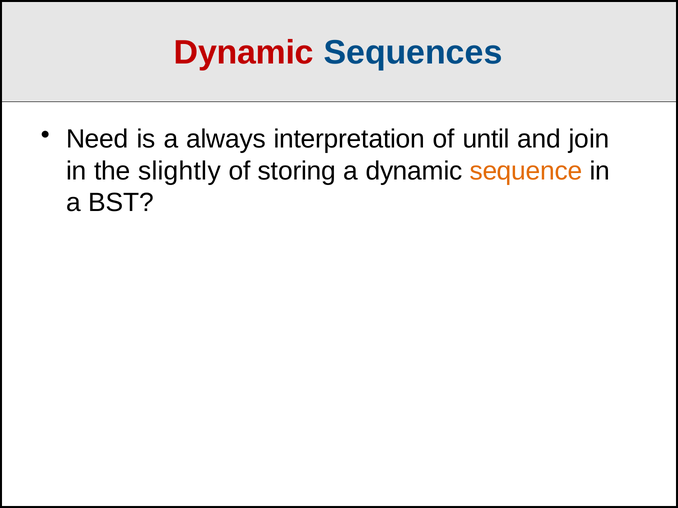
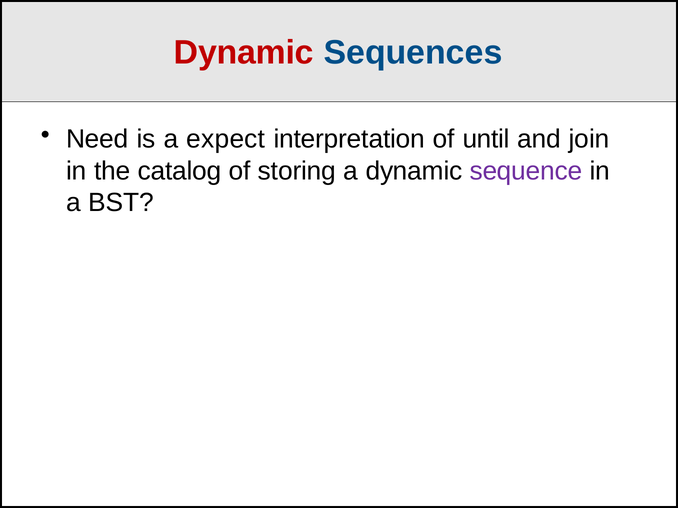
always: always -> expect (226, 139)
slightly: slightly -> catalog (180, 171)
sequence colour: orange -> purple (526, 171)
